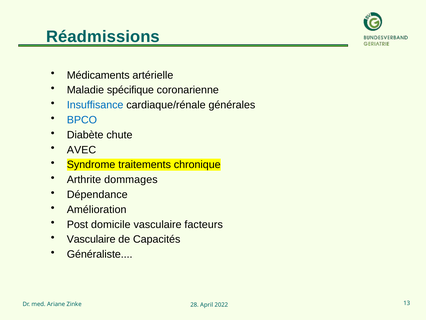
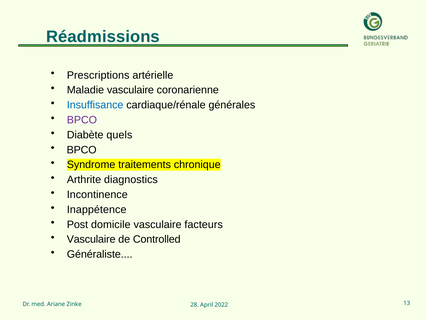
Médicaments: Médicaments -> Prescriptions (98, 75)
Maladie spécifique: spécifique -> vasculaire (130, 90)
BPCO colour: blue -> purple (82, 120)
chute: chute -> quels (119, 135)
AVEC: AVEC -> BPCO (82, 150)
dommages: dommages -> diagnostics (131, 179)
Dépendance: Dépendance -> Incontinence (97, 194)
Amélioration: Amélioration -> Inappétence (97, 209)
Capacités: Capacités -> Controlled (157, 239)
